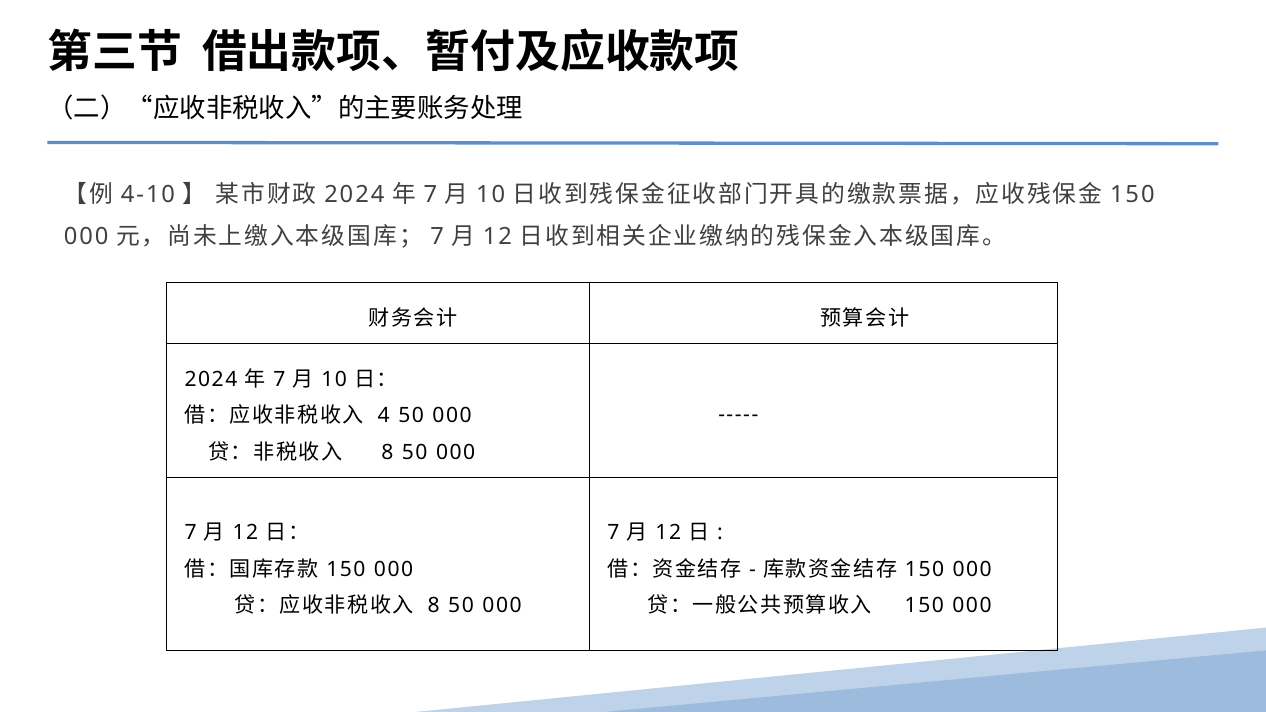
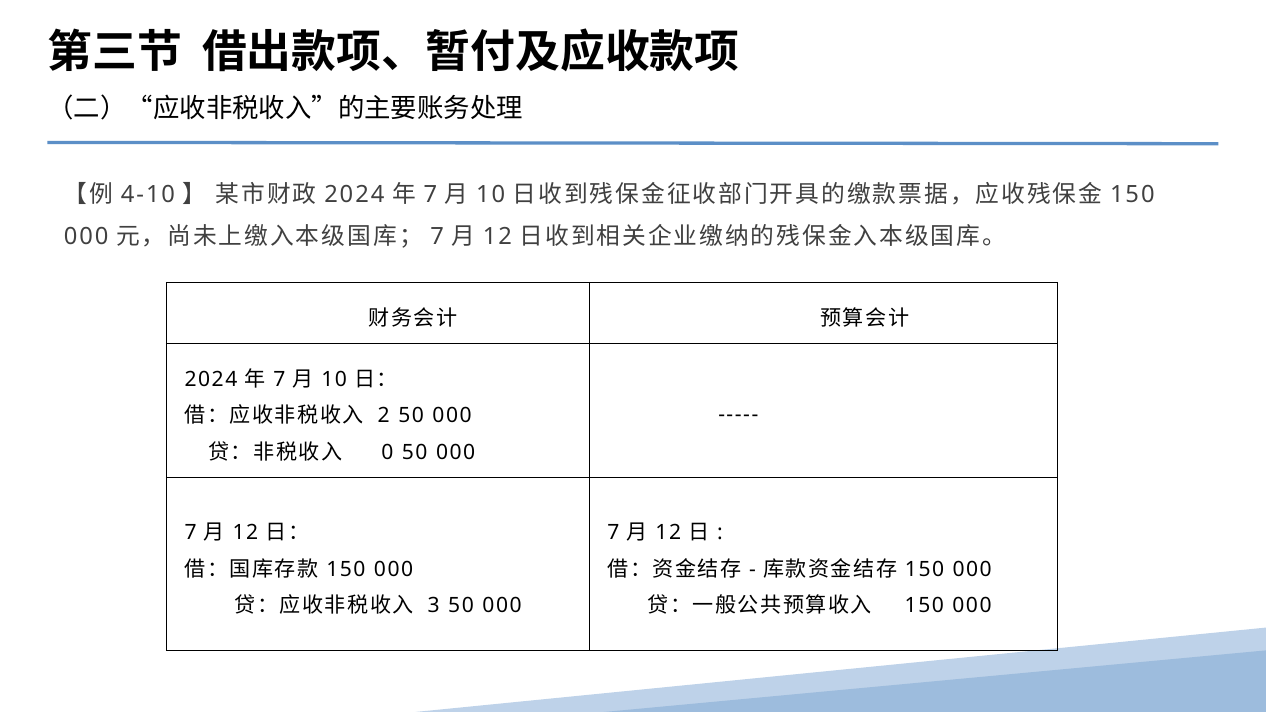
4: 4 -> 2 (384, 416)
8: 8 -> 0 (387, 453)
8: 8 -> 3 (434, 606)
